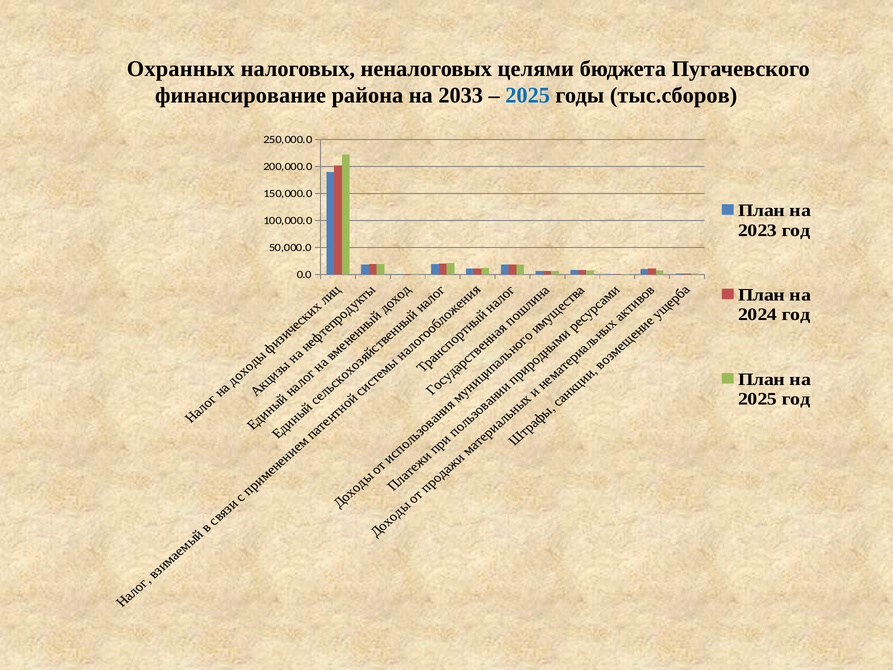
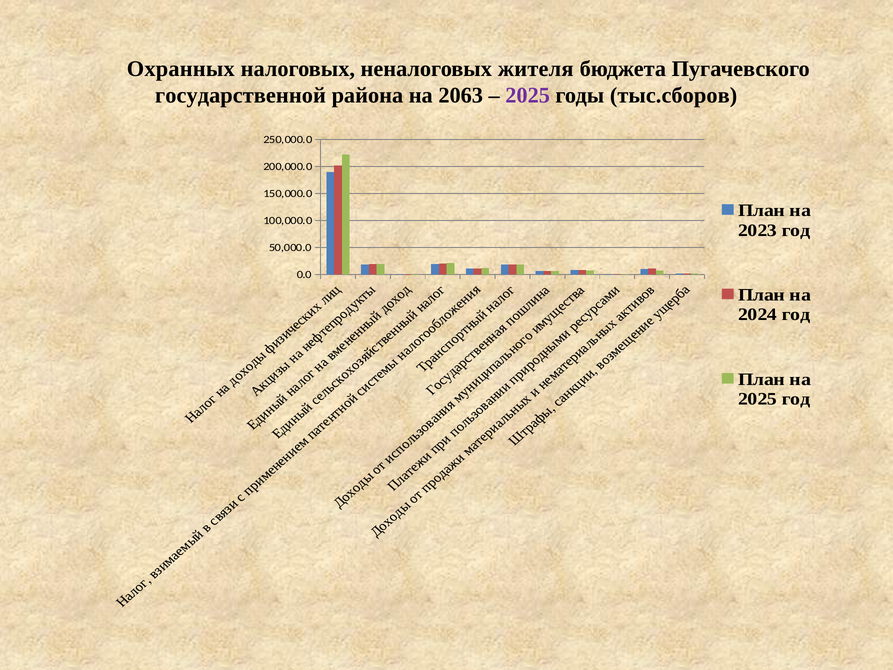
целями: целями -> жителя (536, 69)
финансирование: финансирование -> государственной (241, 95)
2033: 2033 -> 2063 (461, 95)
2025 colour: blue -> purple (528, 95)
